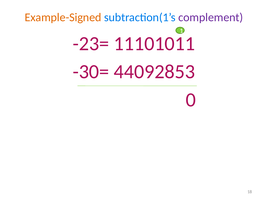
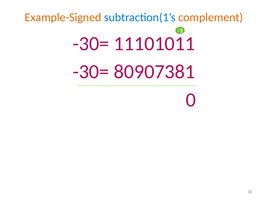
complement colour: purple -> orange (211, 17)
-23=: -23= -> -30= (91, 44)
44092853: 44092853 -> 80907381 (154, 72)
